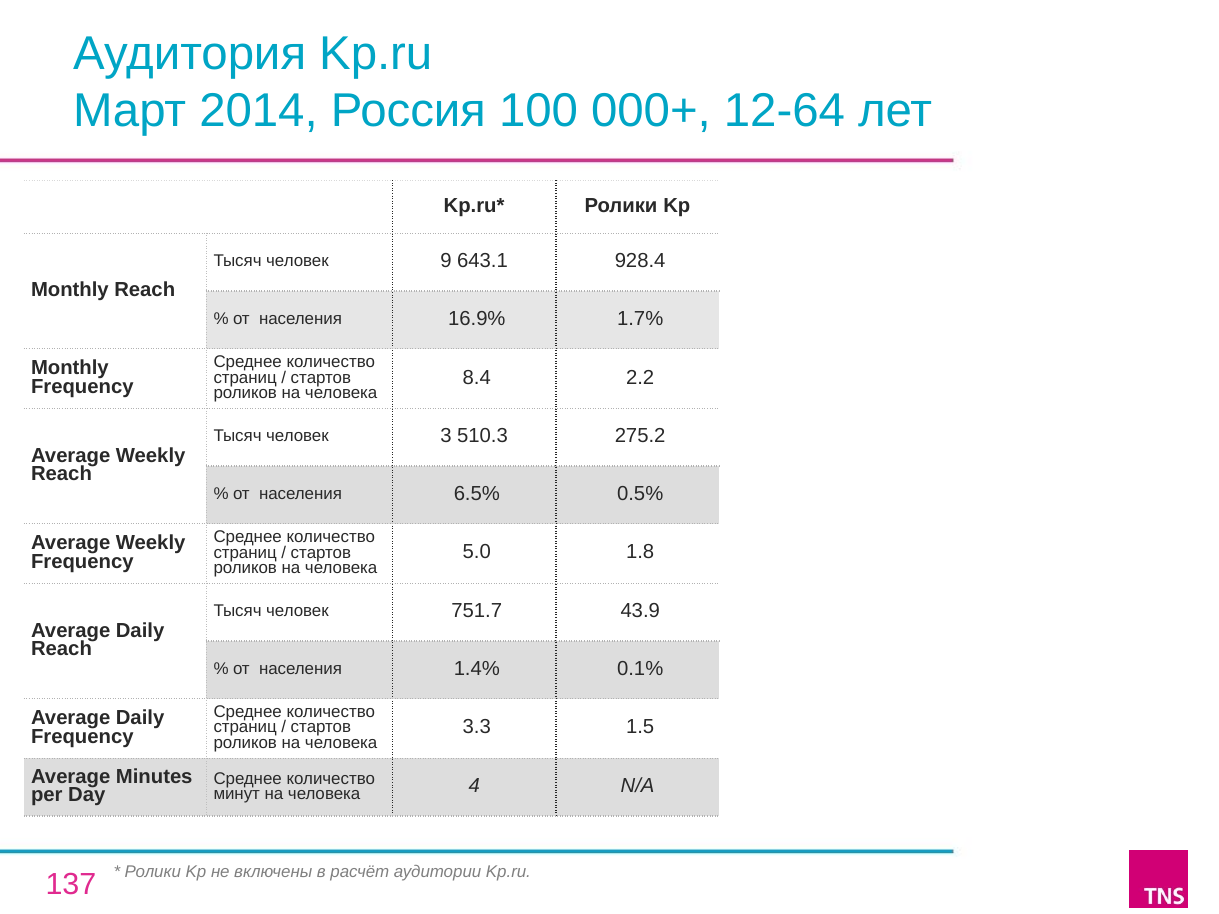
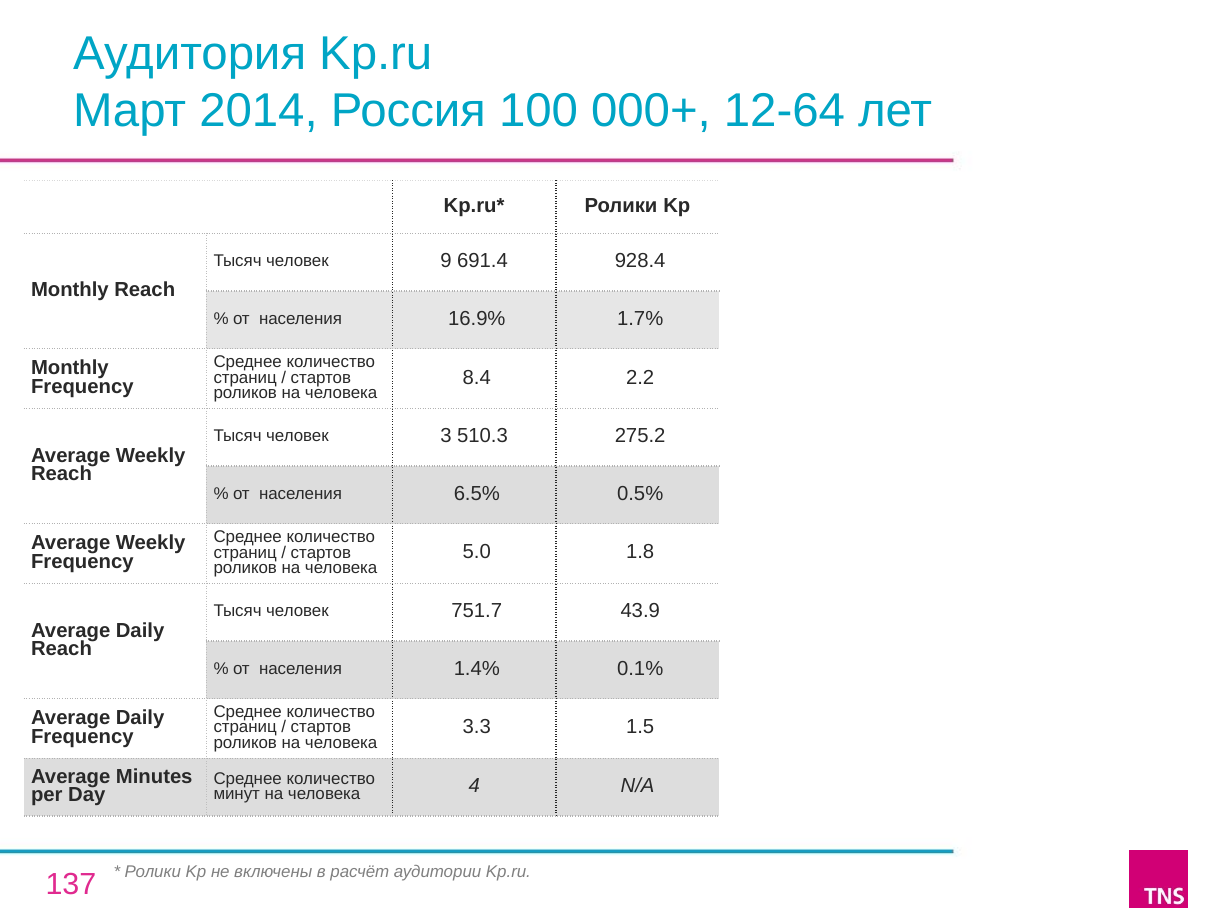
643.1: 643.1 -> 691.4 (482, 261)
